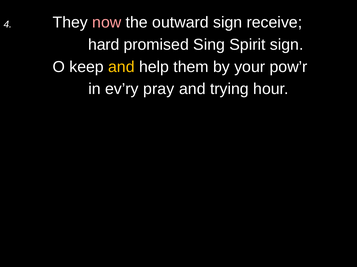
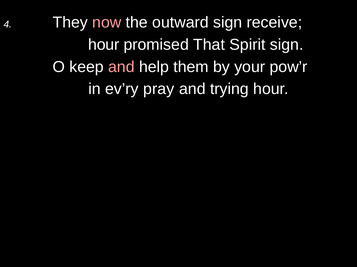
hard: hard -> hour (104, 45)
Sing: Sing -> That (209, 45)
and colour: yellow -> pink (121, 67)
